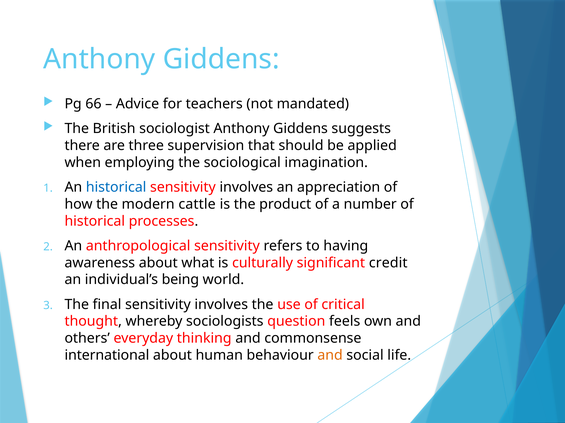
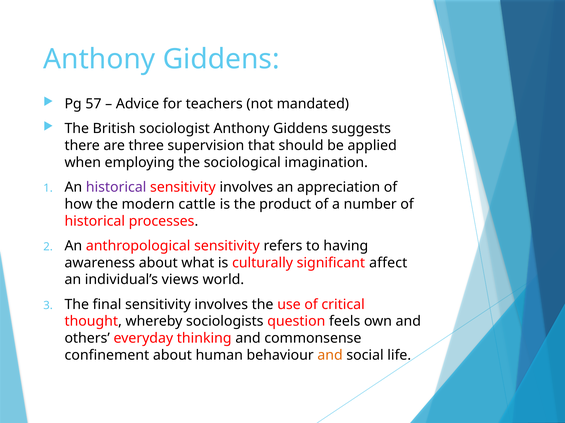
66: 66 -> 57 (93, 104)
historical colour: blue -> purple (116, 188)
credit: credit -> affect (388, 263)
being: being -> views (180, 280)
international: international -> confinement (107, 356)
